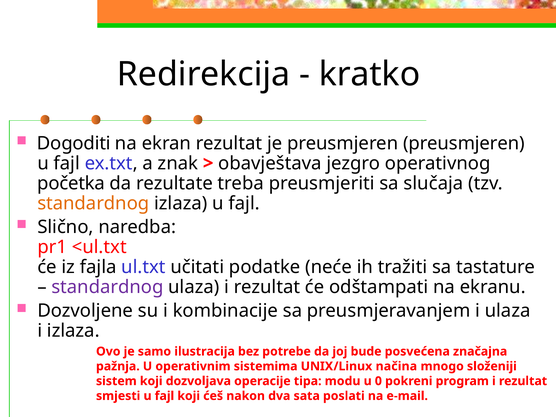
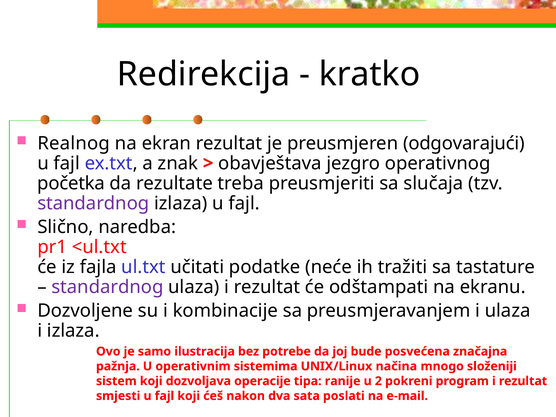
Dogoditi: Dogoditi -> Realnog (74, 143)
preusmjeren preusmjeren: preusmjeren -> odgovarajući (464, 143)
standardnog colour: orange -> purple (93, 203)
modu: modu -> ranije (343, 381)
0: 0 -> 2 (378, 381)
